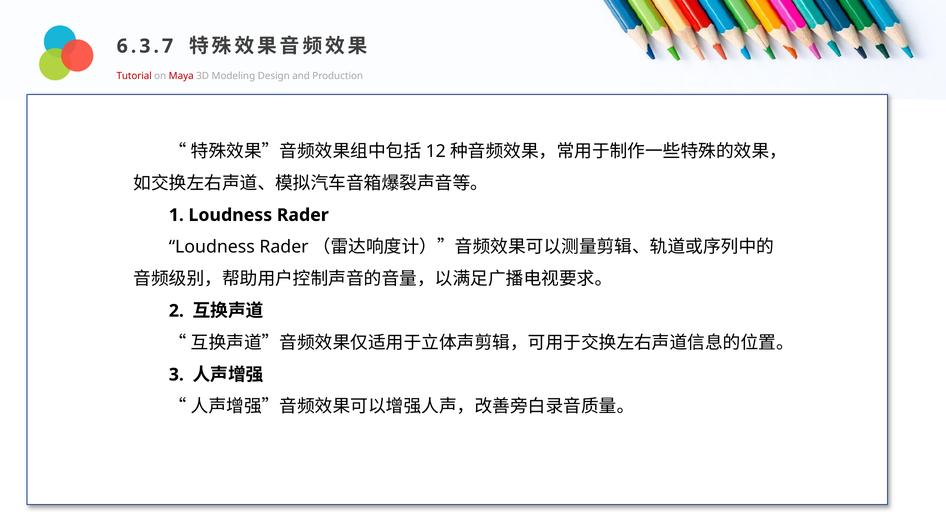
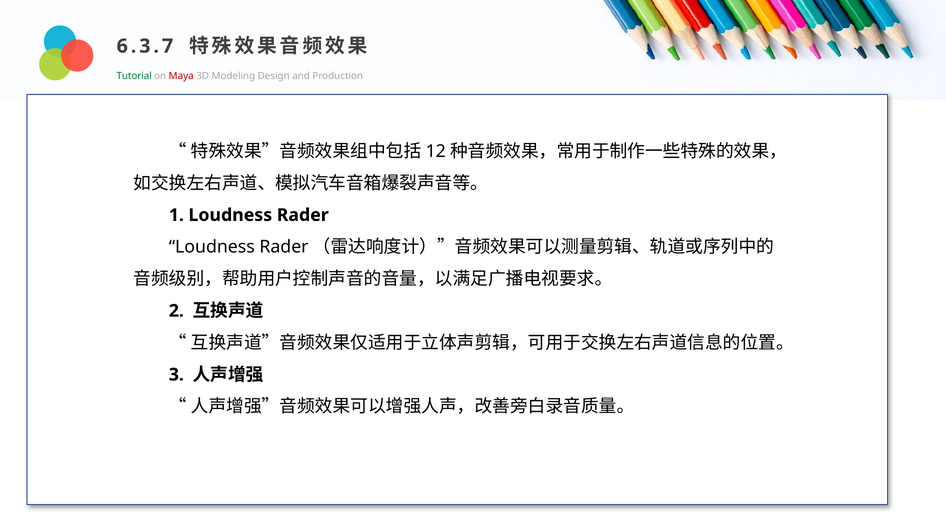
Tutorial colour: red -> green (134, 76)
